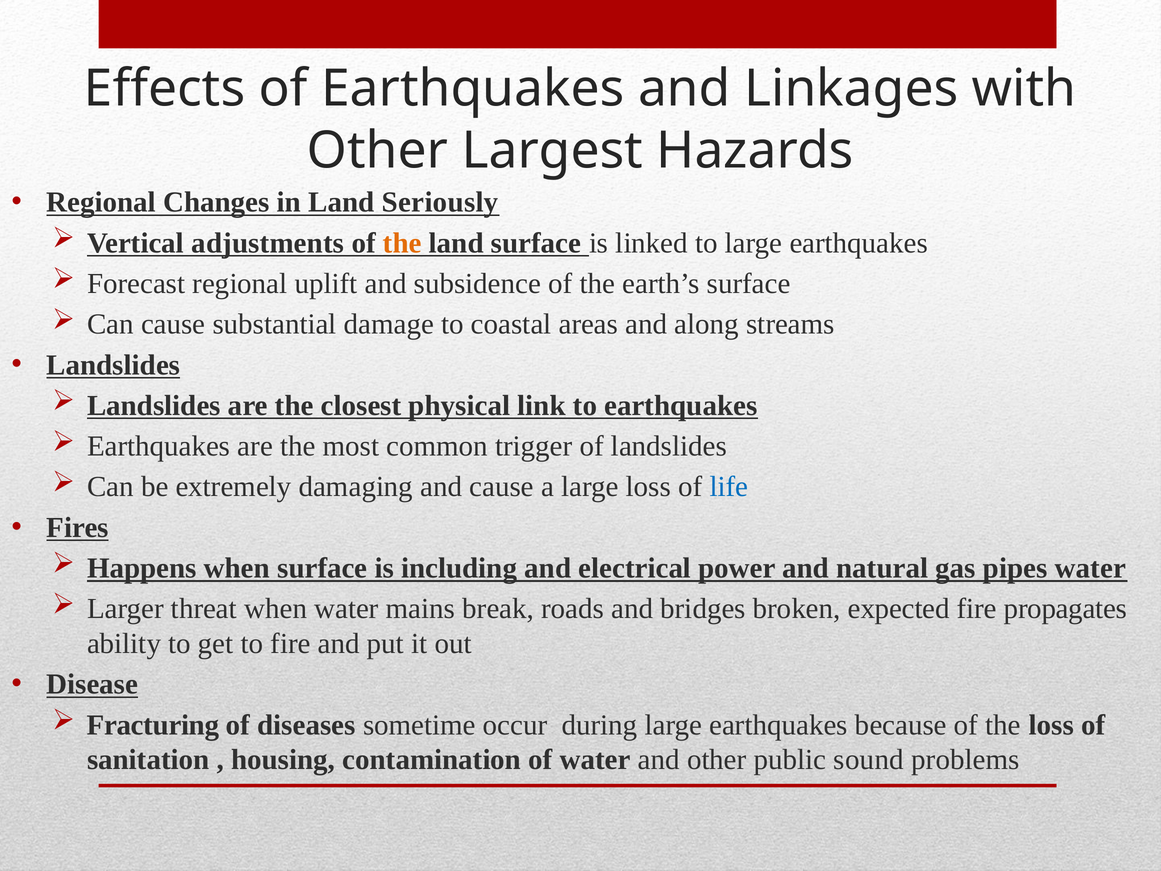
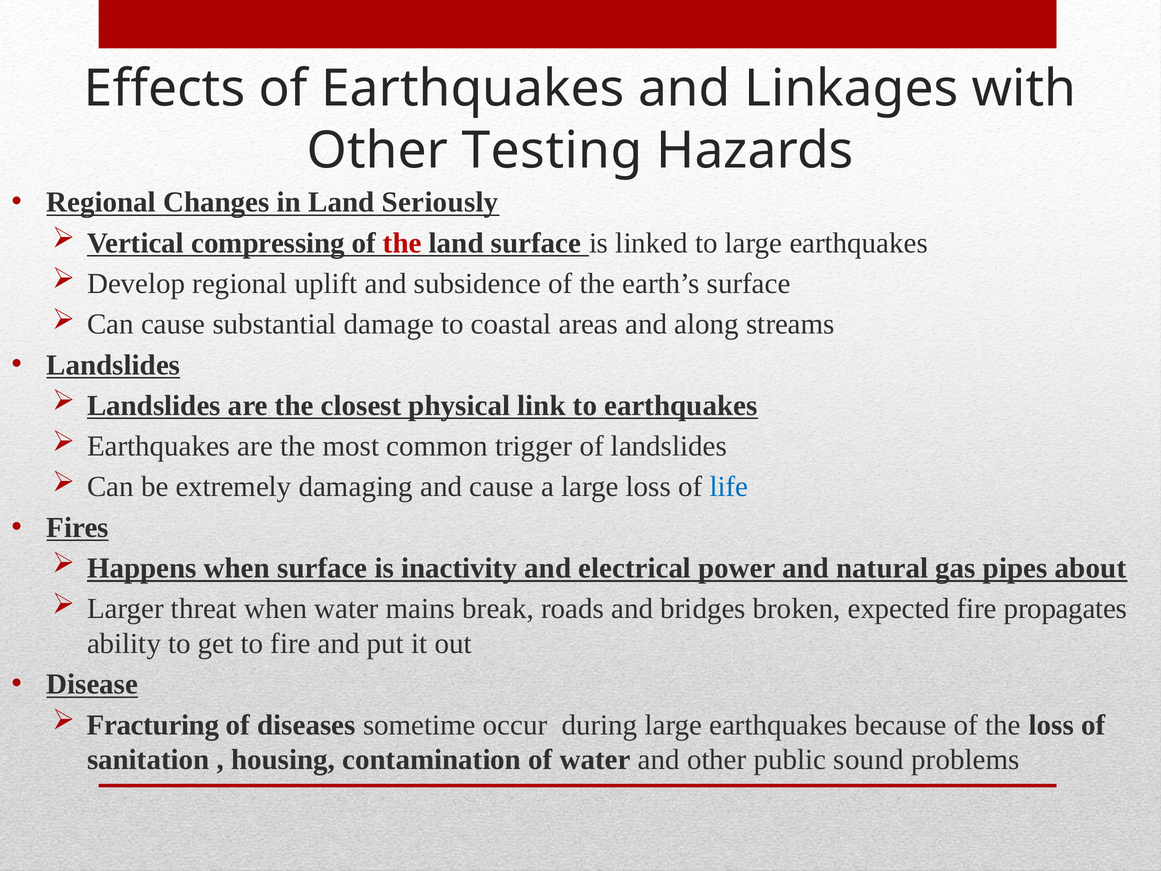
Largest: Largest -> Testing (552, 151)
adjustments: adjustments -> compressing (268, 243)
the colour: orange -> red (402, 243)
Forecast: Forecast -> Develop (136, 284)
including: including -> inactivity (459, 568)
pipes water: water -> about (1090, 568)
